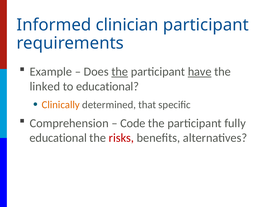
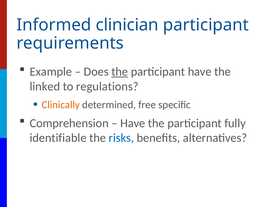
have underline: present -> none (200, 72)
to educational: educational -> regulations (107, 86)
that: that -> free (147, 105)
Code: Code -> Have (133, 123)
educational: educational -> identifiable (58, 138)
risks colour: red -> blue (121, 138)
